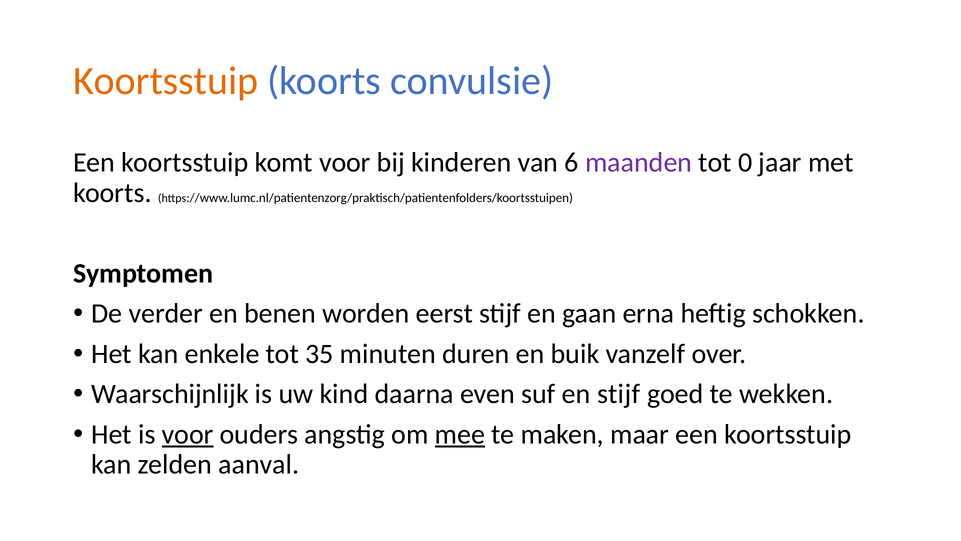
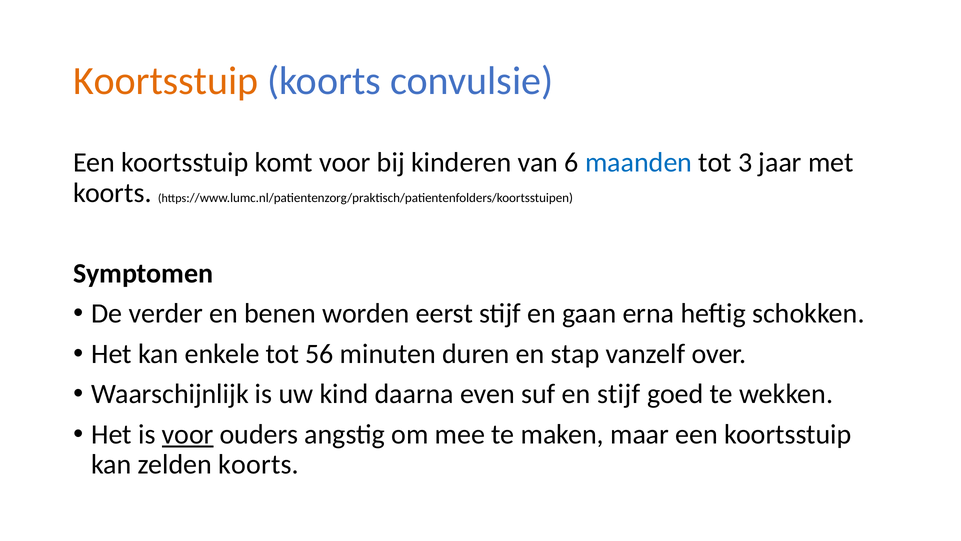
maanden colour: purple -> blue (639, 162)
0: 0 -> 3 (745, 162)
35: 35 -> 56 (319, 354)
buik: buik -> stap (575, 354)
mee underline: present -> none (460, 434)
zelden aanval: aanval -> koorts (259, 464)
